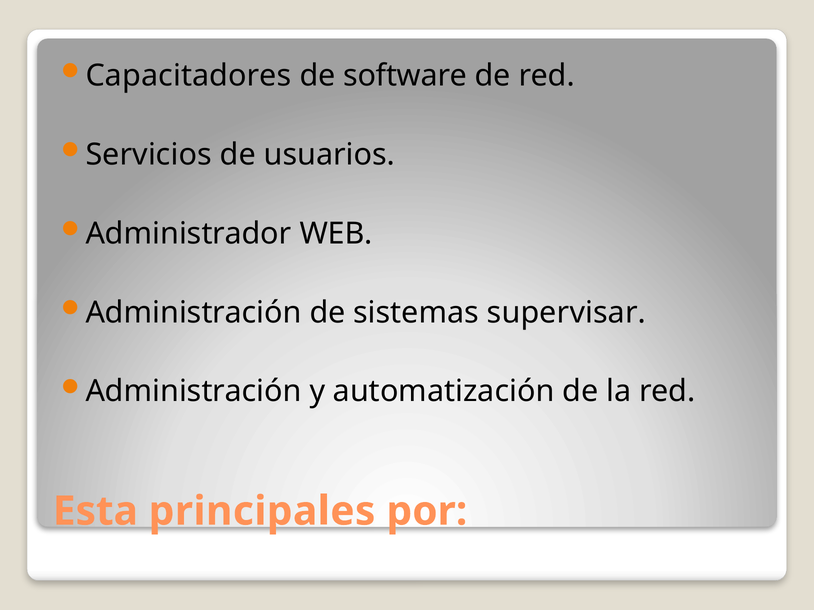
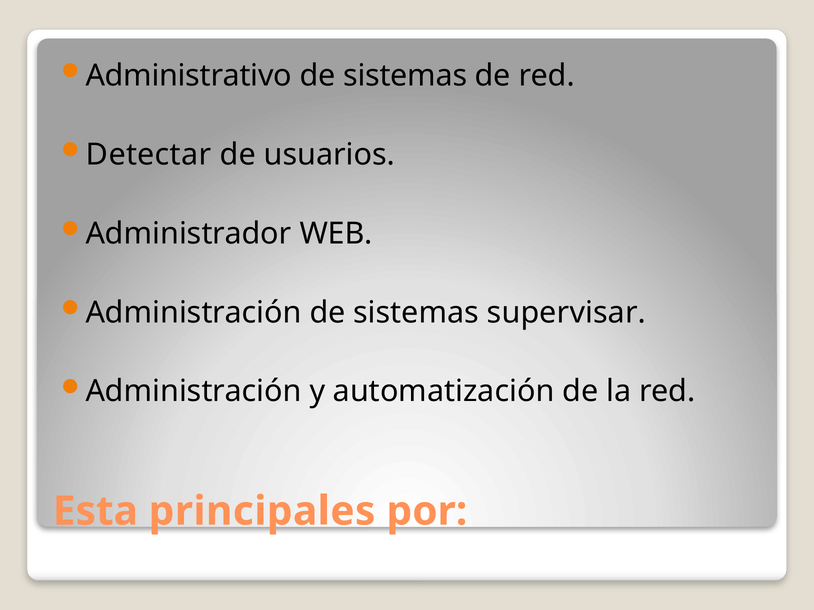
Capacitadores: Capacitadores -> Administrativo (189, 76)
software: software -> sistemas (405, 76)
Servicios: Servicios -> Detectar (149, 155)
